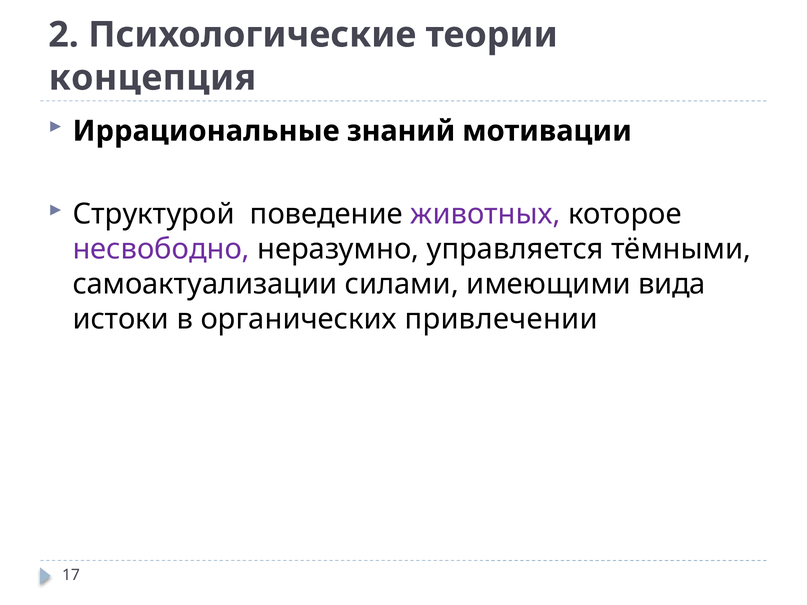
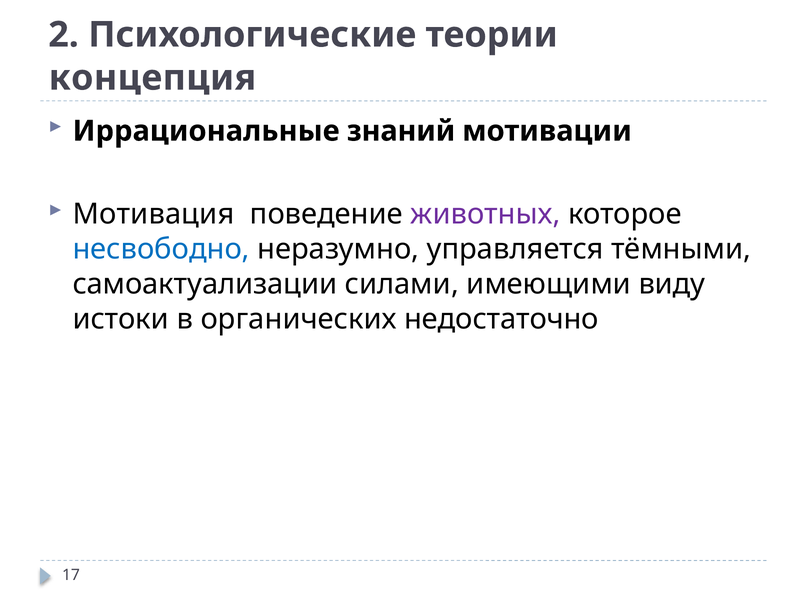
Структурой: Структурой -> Мотивация (154, 214)
несвободно colour: purple -> blue (161, 249)
вида: вида -> виду (672, 284)
привлечении: привлечении -> недостаточно (501, 319)
